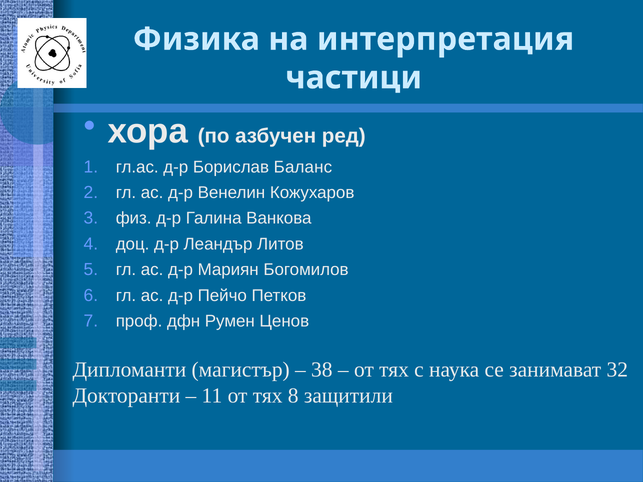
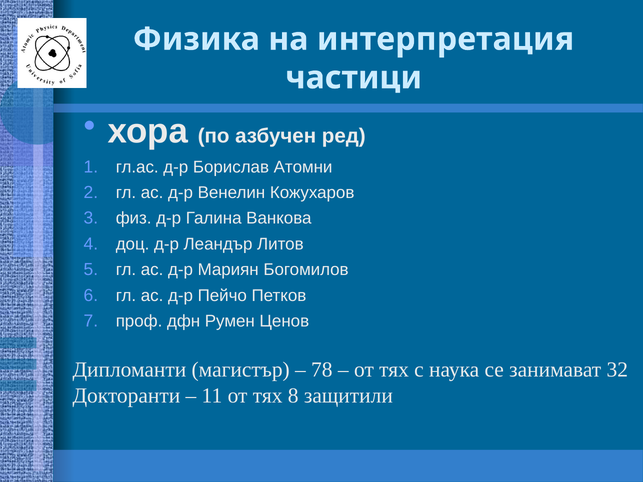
Баланс: Баланс -> Атомни (303, 167)
38: 38 -> 78 (322, 370)
